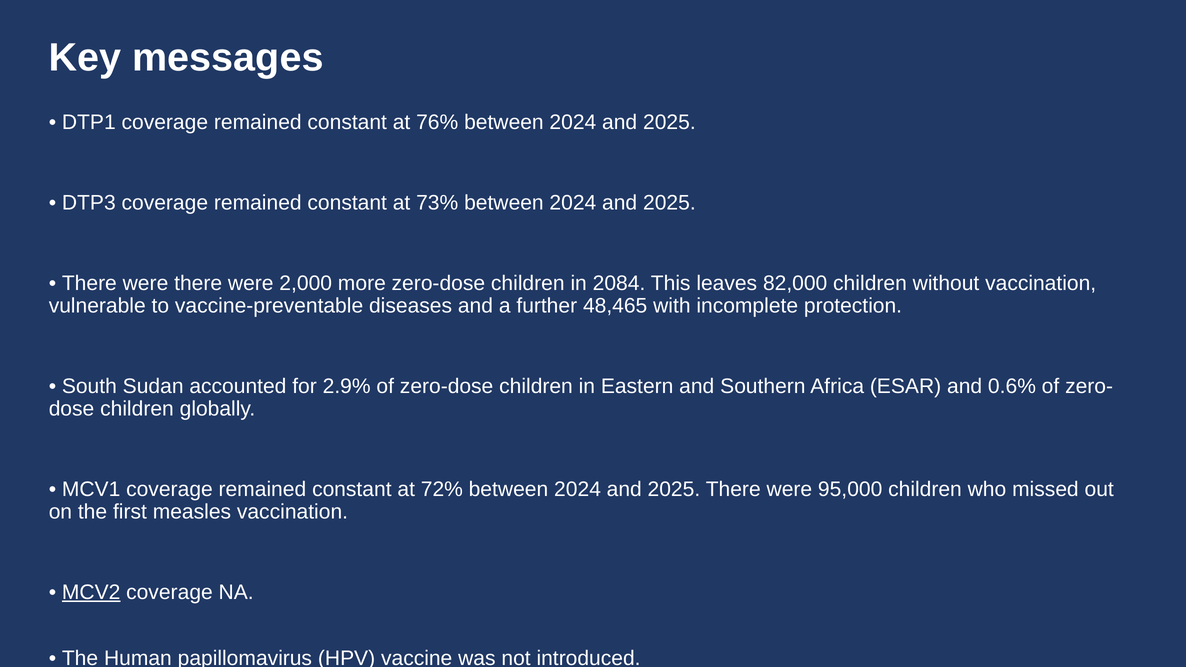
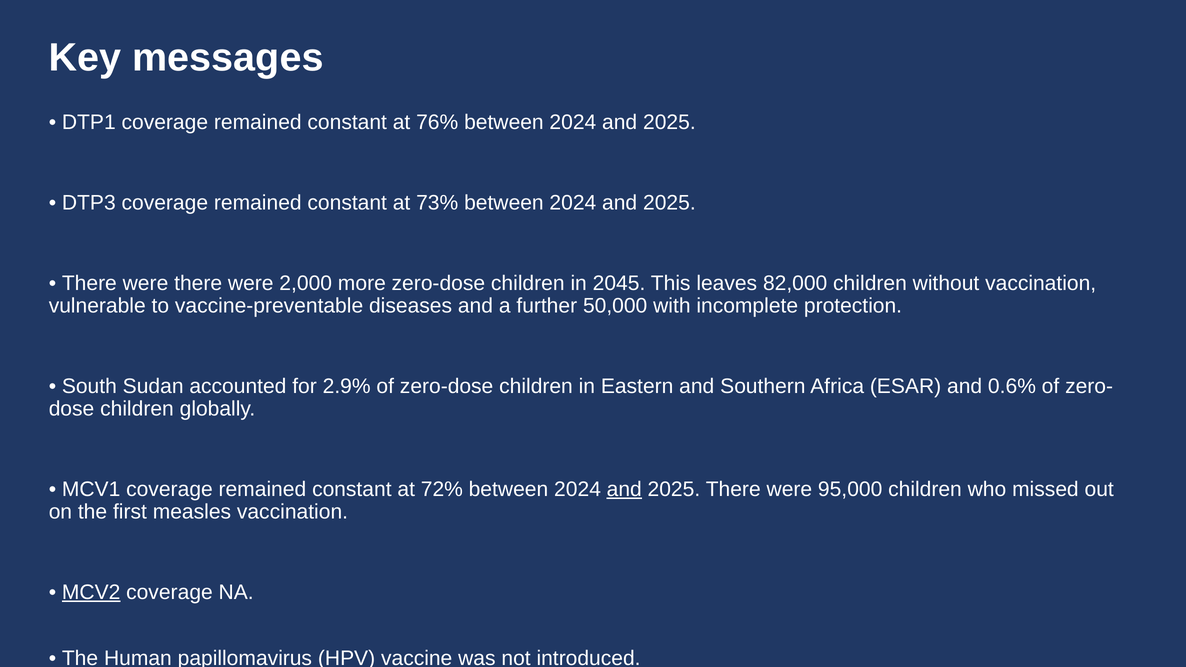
2084: 2084 -> 2045 (619, 283)
48,465: 48,465 -> 50,000 (615, 306)
and underline: none -> present (624, 489)
